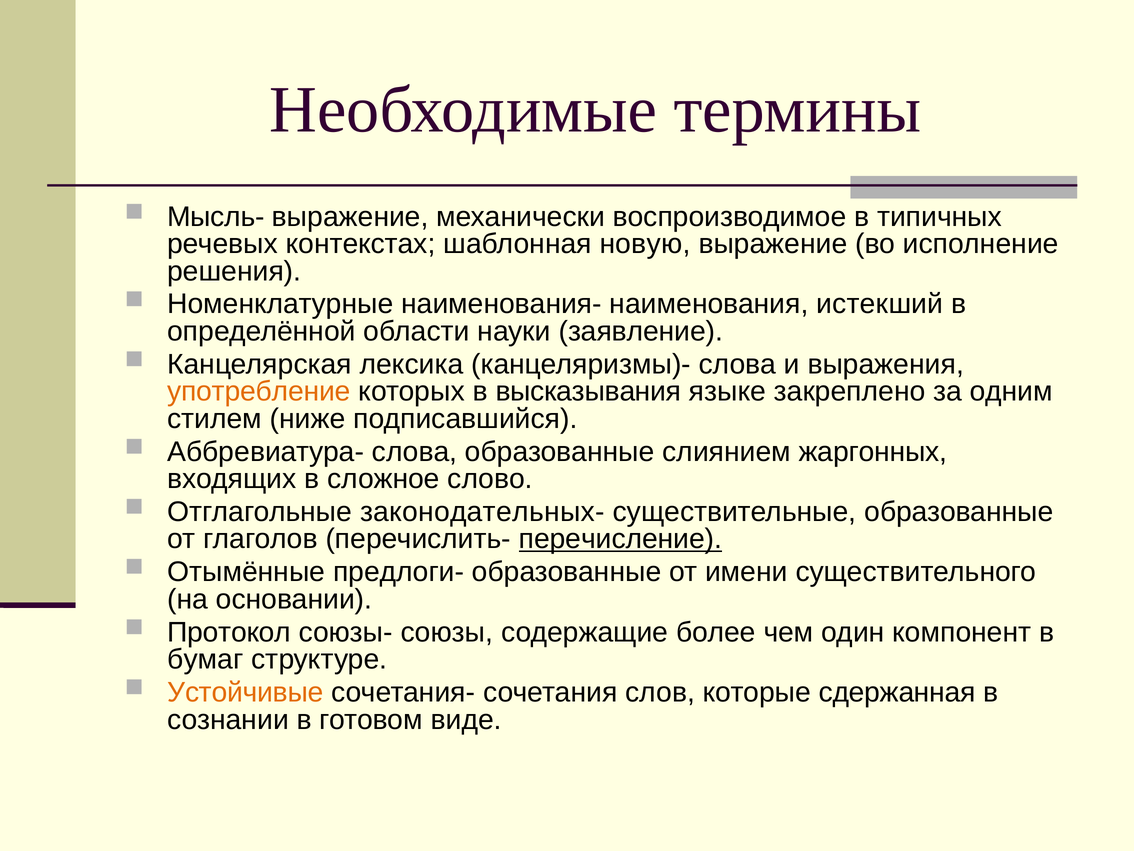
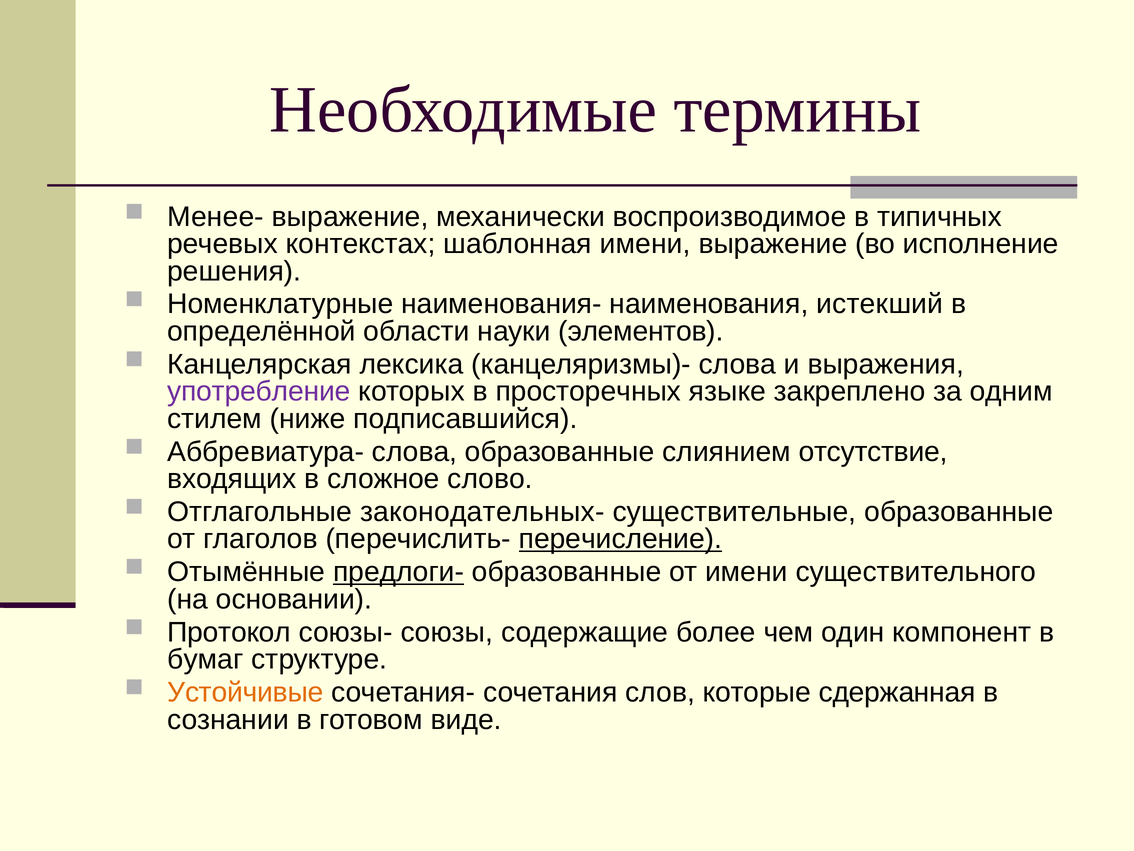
Мысль-: Мысль- -> Менее- (216, 217)
шаблонная новую: новую -> имени (645, 244)
заявление: заявление -> элементов (641, 331)
употребление colour: orange -> purple (259, 391)
высказывания: высказывания -> просторечных (588, 391)
жаргонных: жаргонных -> отсутствие (873, 451)
предлоги- underline: none -> present (399, 572)
